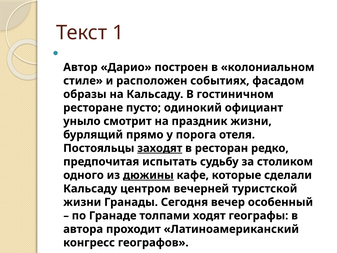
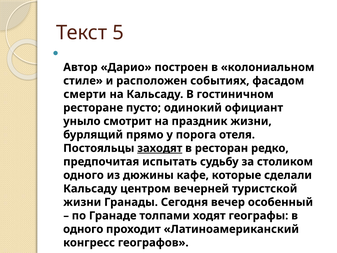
1: 1 -> 5 (118, 33)
образы: образы -> смерти (85, 94)
дюжины underline: present -> none (148, 175)
автора: автора -> одного (83, 229)
